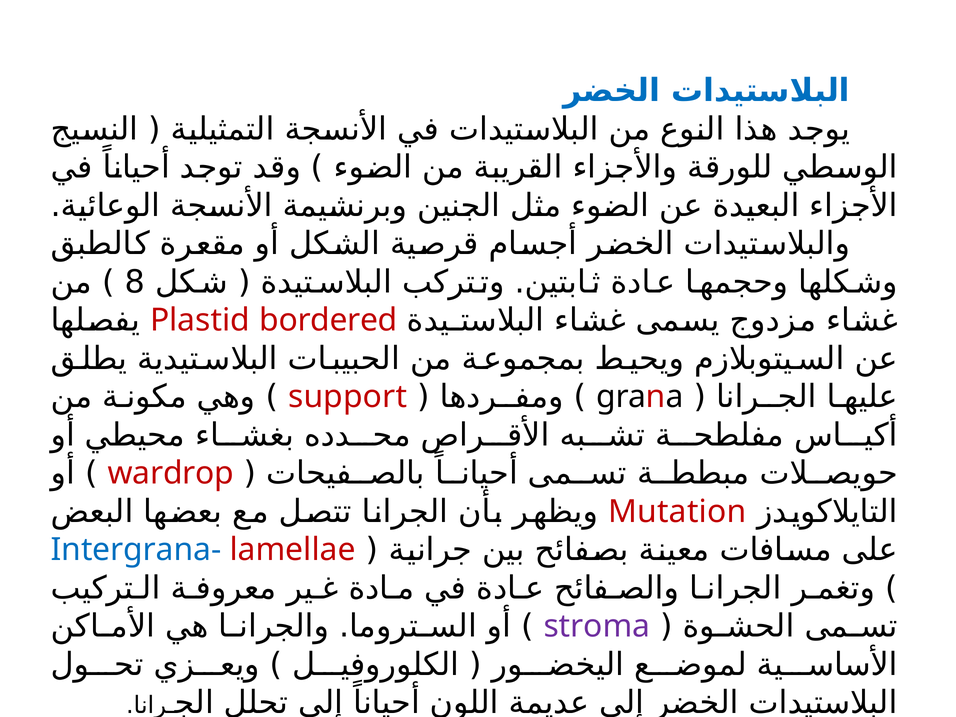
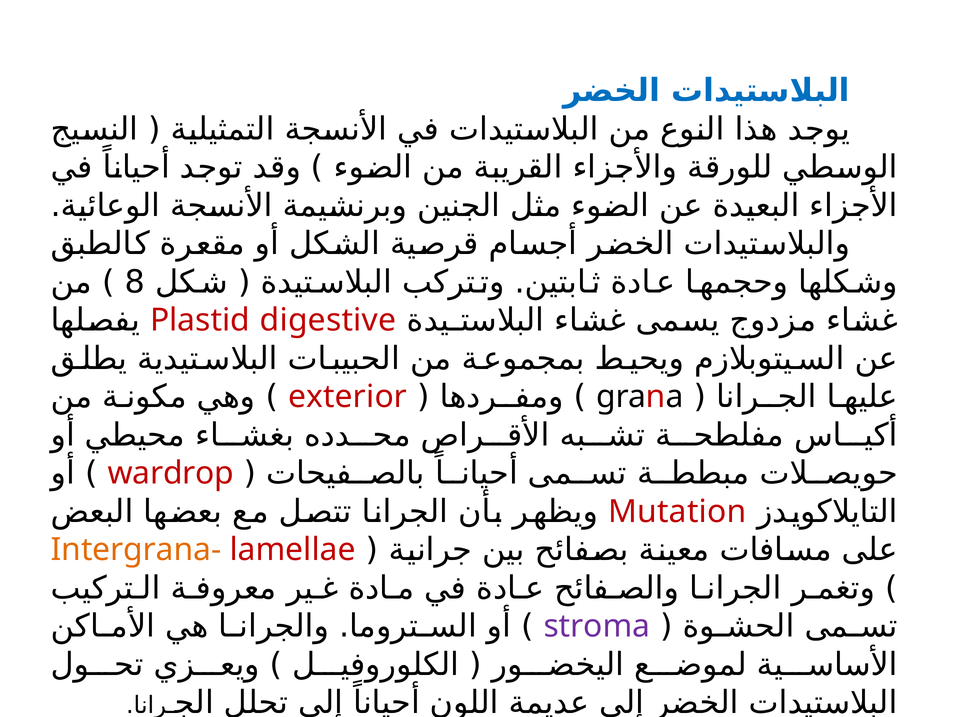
bordered: bordered -> digestive (328, 320)
support: support -> exterior (348, 397)
Intergrana- colour: blue -> orange (136, 550)
